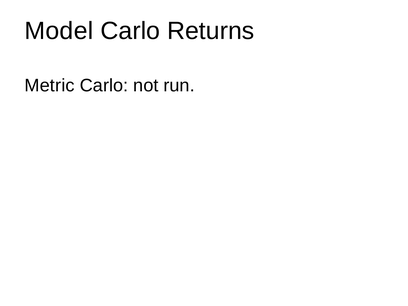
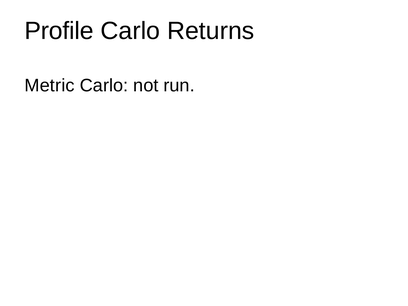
Model: Model -> Profile (59, 31)
